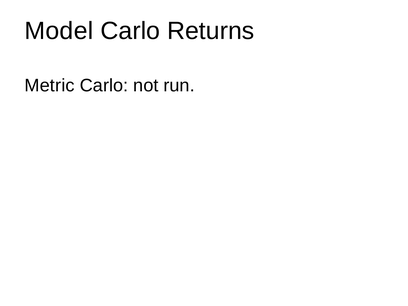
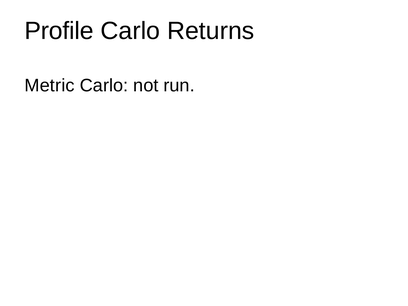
Model: Model -> Profile (59, 31)
